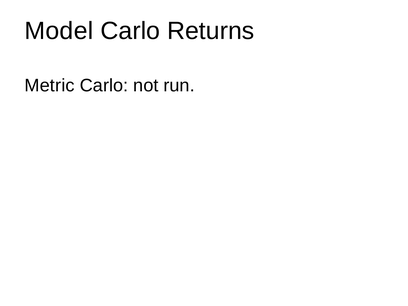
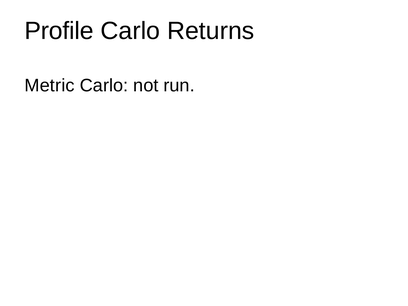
Model: Model -> Profile (59, 31)
